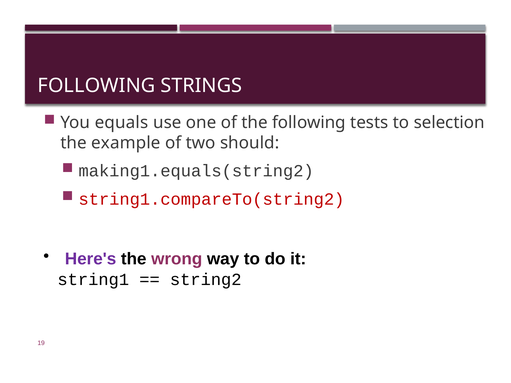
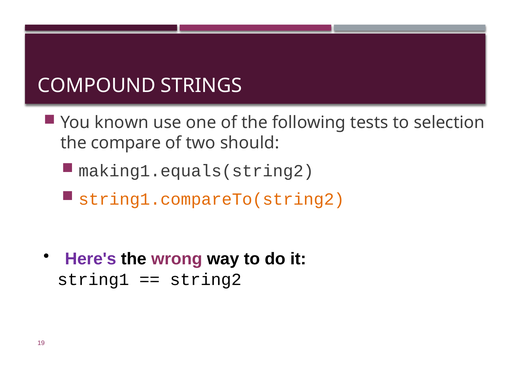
FOLLOWING: FOLLOWING -> COMPOUND (97, 86)
equals: equals -> known (122, 123)
example: example -> compare (126, 143)
string1.compareTo(string2 colour: red -> orange (211, 199)
